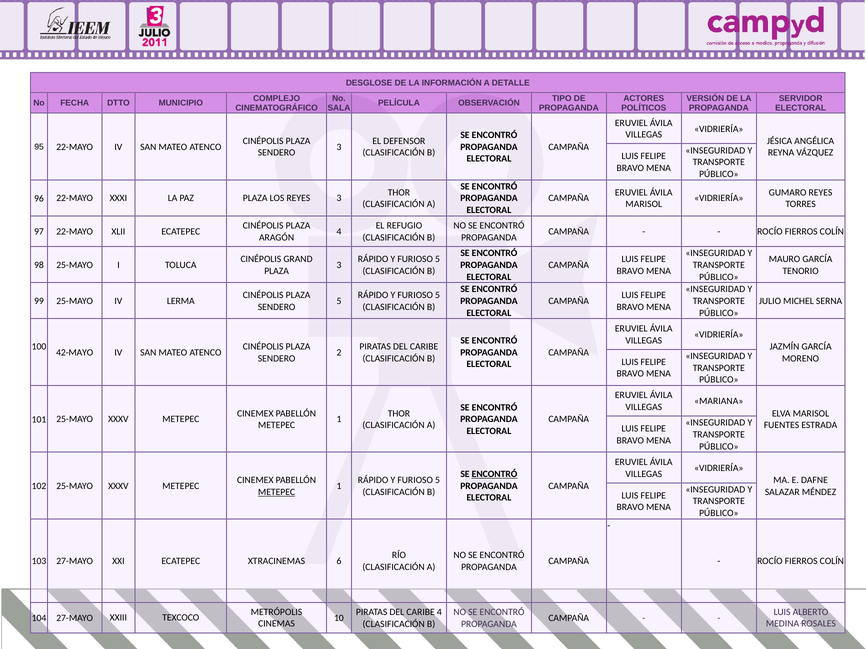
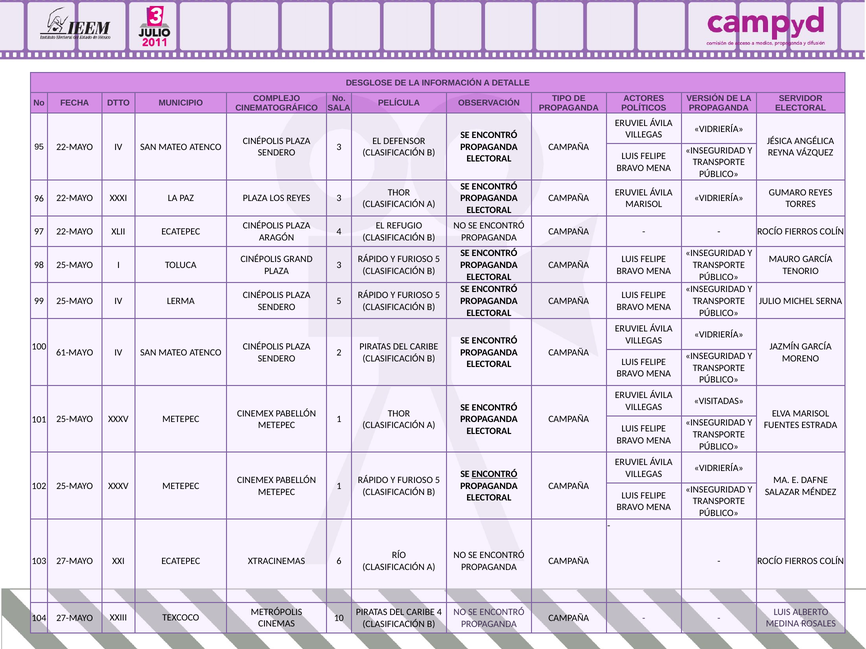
42-MAYO: 42-MAYO -> 61-MAYO (75, 353)
MARIANA: MARIANA -> VISITADAS (719, 402)
METEPEC underline: present -> none (277, 492)
